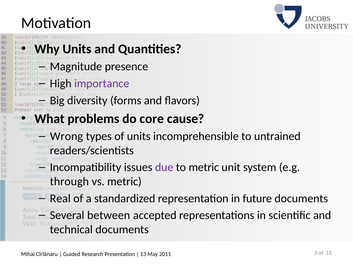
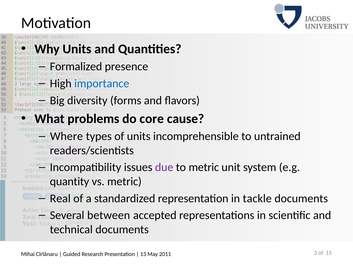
Magnitude: Magnitude -> Formalized (76, 67)
importance colour: purple -> blue (102, 83)
Wrong: Wrong -> Where (66, 136)
through: through -> quantity (70, 181)
future: future -> tackle (257, 198)
